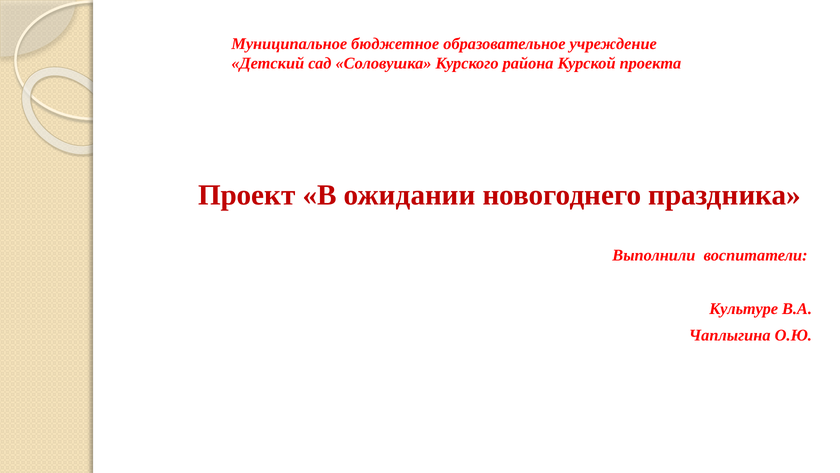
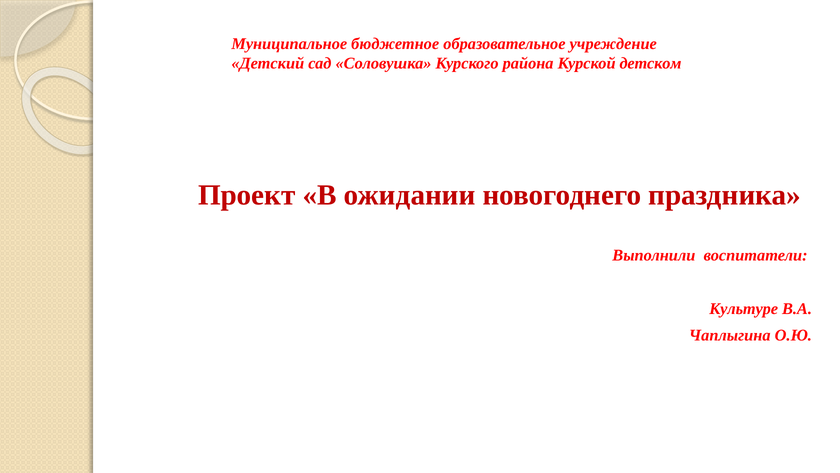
проекта: проекта -> детском (651, 63)
